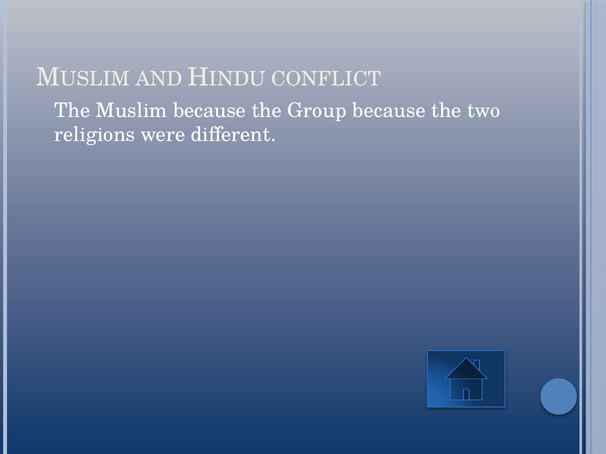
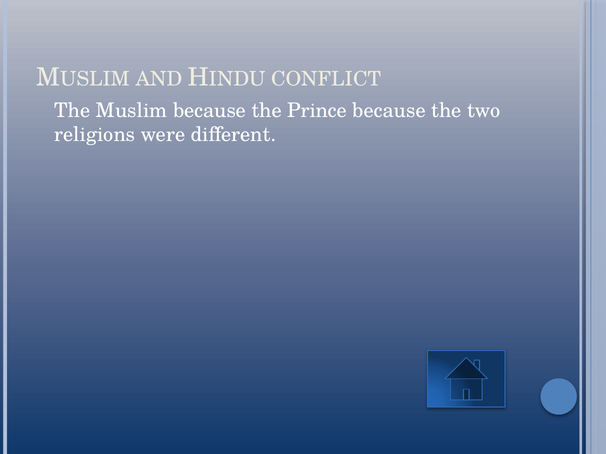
Group: Group -> Prince (317, 110)
